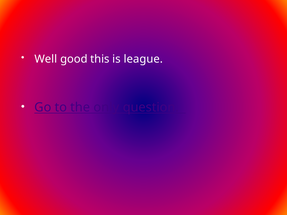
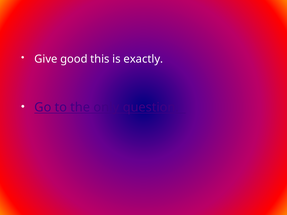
Well: Well -> Give (46, 59)
league: league -> exactly (143, 59)
